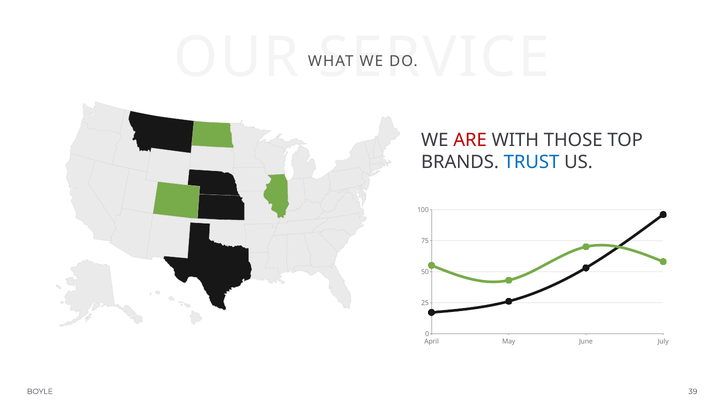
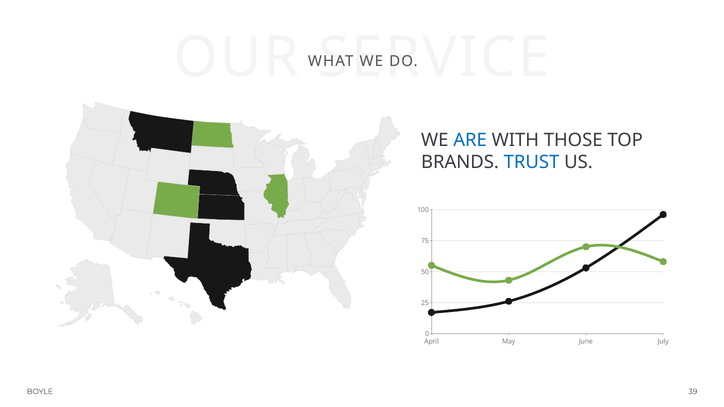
ARE colour: red -> blue (470, 140)
